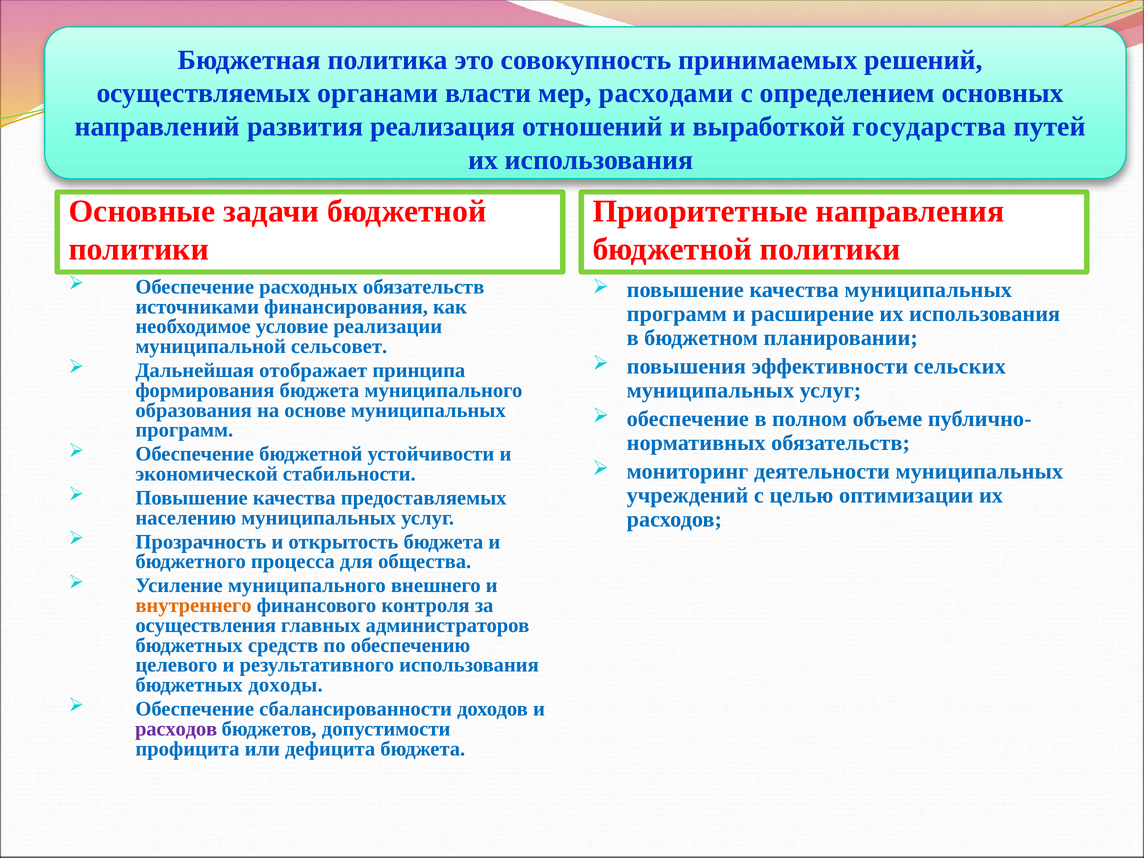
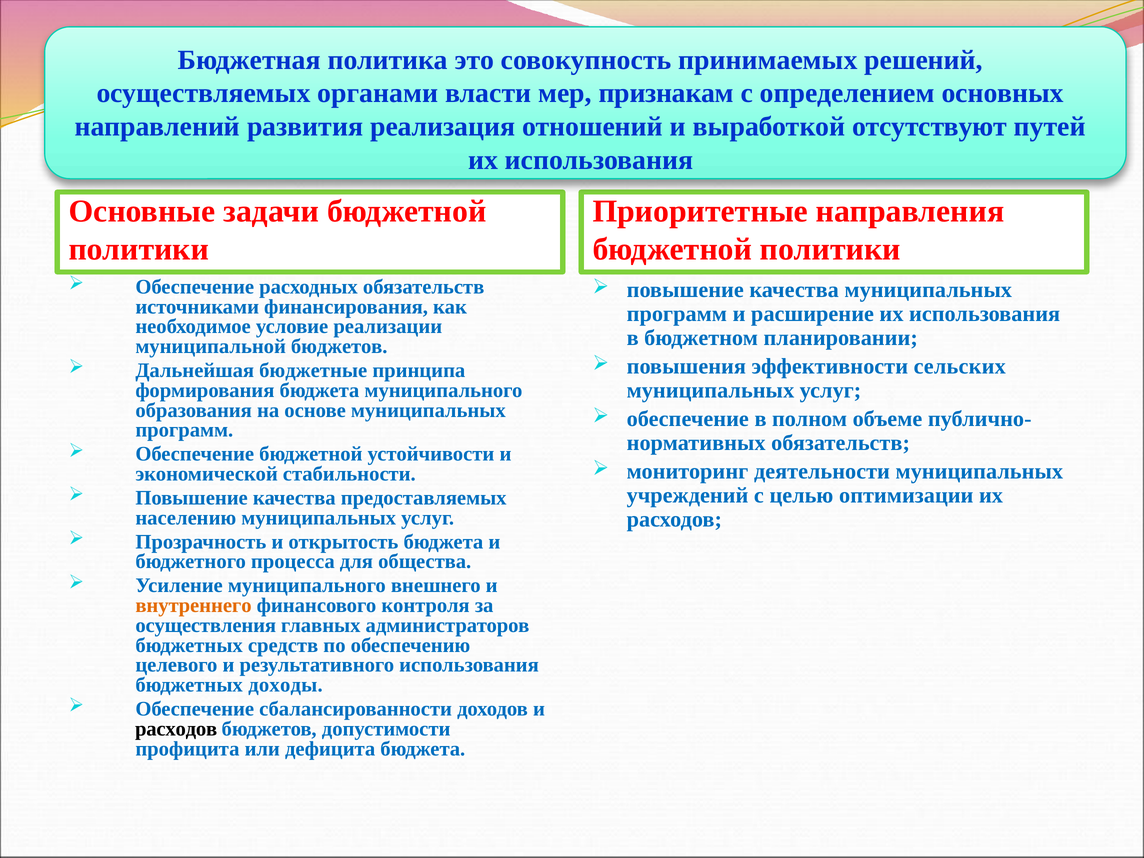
расходами: расходами -> признакам (666, 93)
государства: государства -> отсутствуют (930, 127)
муниципальной сельсовет: сельсовет -> бюджетов (339, 346)
отображает: отображает -> бюджетные (313, 370)
расходов colour: purple -> black (176, 729)
